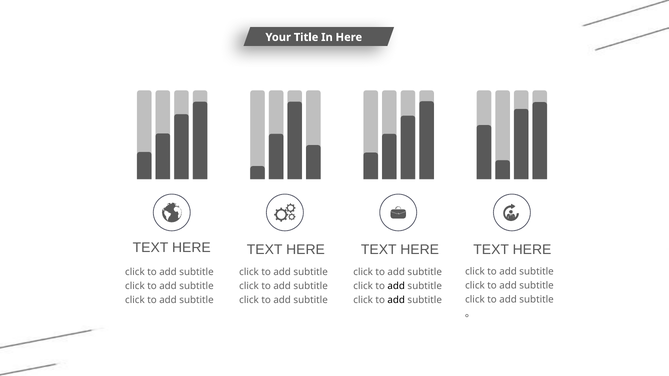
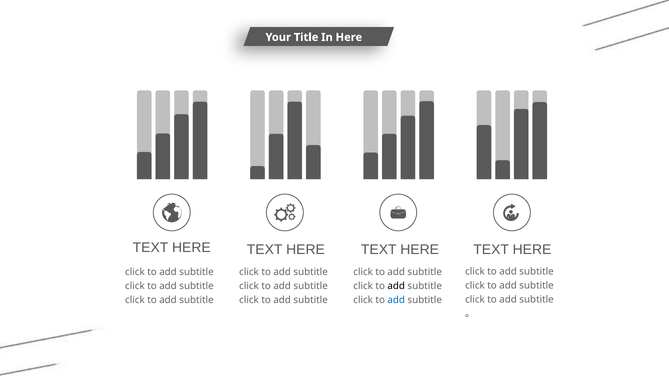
add colour: black -> blue (396, 300)
